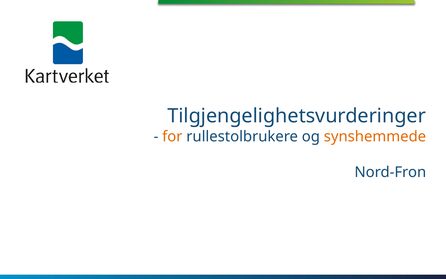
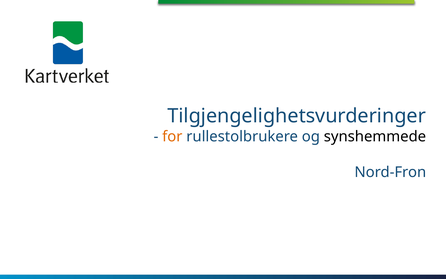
synshemmede colour: orange -> black (375, 136)
